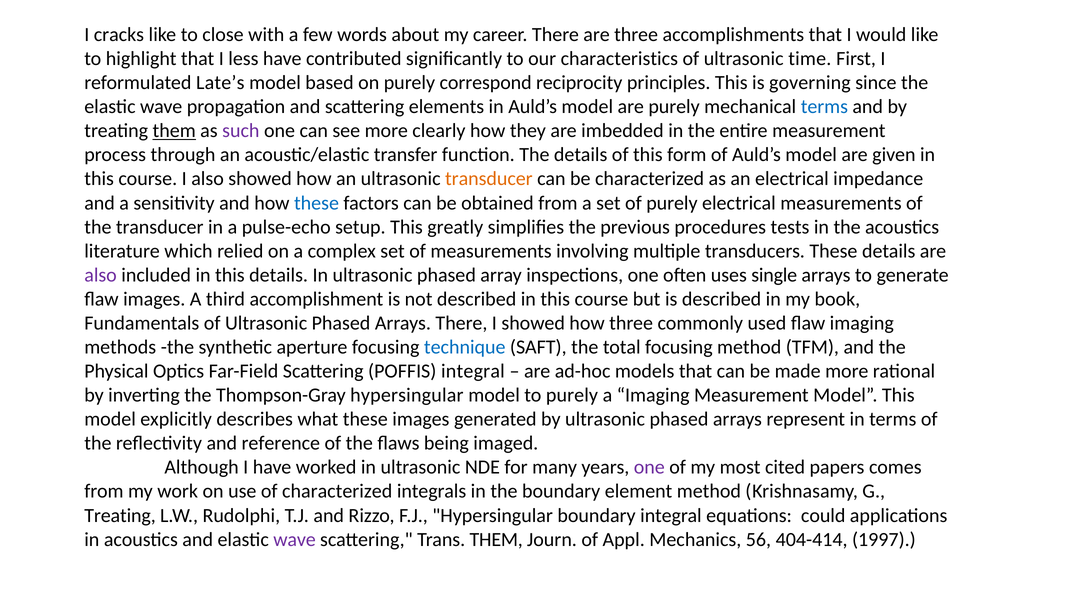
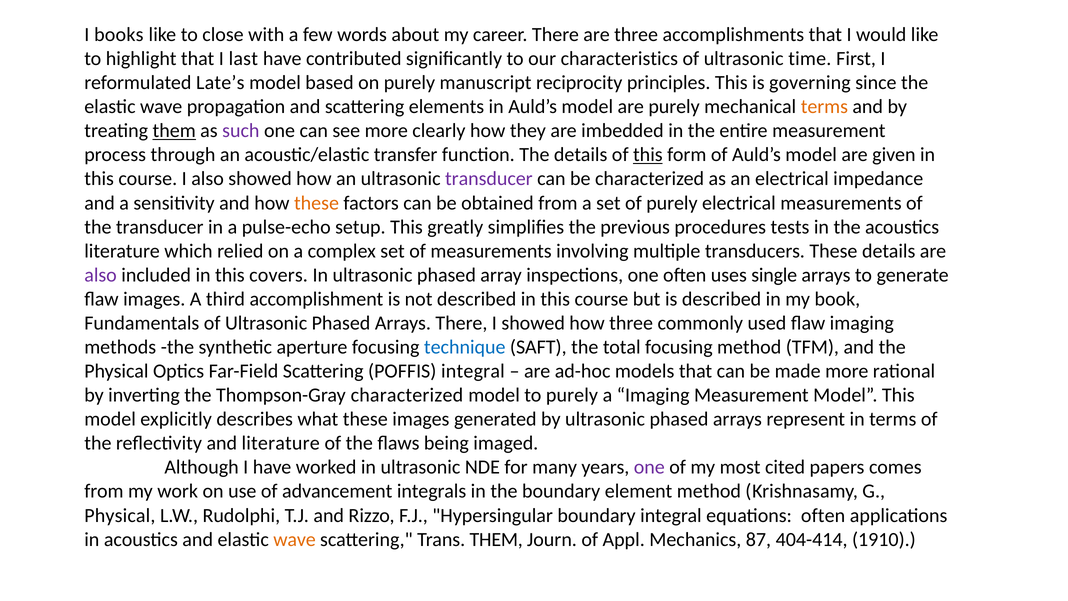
cracks: cracks -> books (119, 35)
less: less -> last (243, 59)
correspond: correspond -> manuscript (486, 83)
terms colour: blue -> orange (824, 107)
this underline: none -> present (648, 155)
transducer colour: orange -> purple (489, 179)
these colour: blue -> orange (316, 203)
this details: details -> covers (279, 275)
Thompson-Gray hypersingular: hypersingular -> characterized (407, 395)
and reference: reference -> literature (281, 443)
of characterized: characterized -> advancement (337, 491)
Treating: Treating -> Physical (120, 515)
equations could: could -> often (823, 515)
wave colour: purple -> orange (295, 539)
56: 56 -> 87 (758, 539)
1997: 1997 -> 1910 (884, 539)
